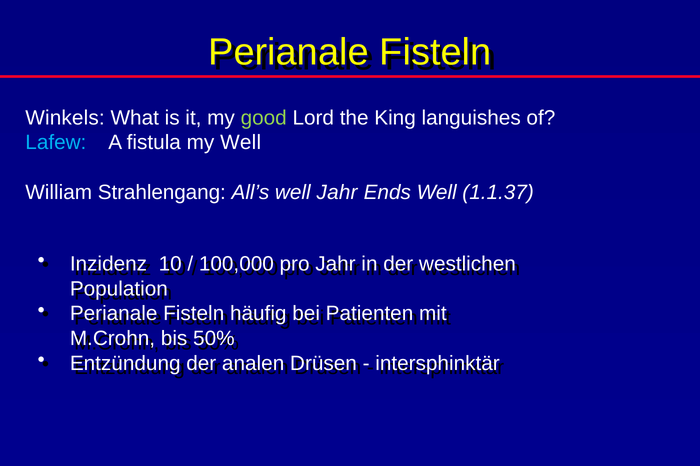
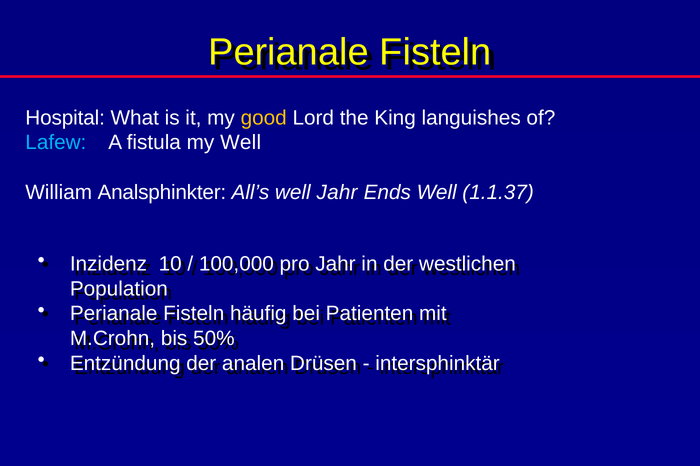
Winkels: Winkels -> Hospital (65, 118)
good colour: light green -> yellow (264, 118)
Strahlengang: Strahlengang -> Analsphinkter (162, 193)
